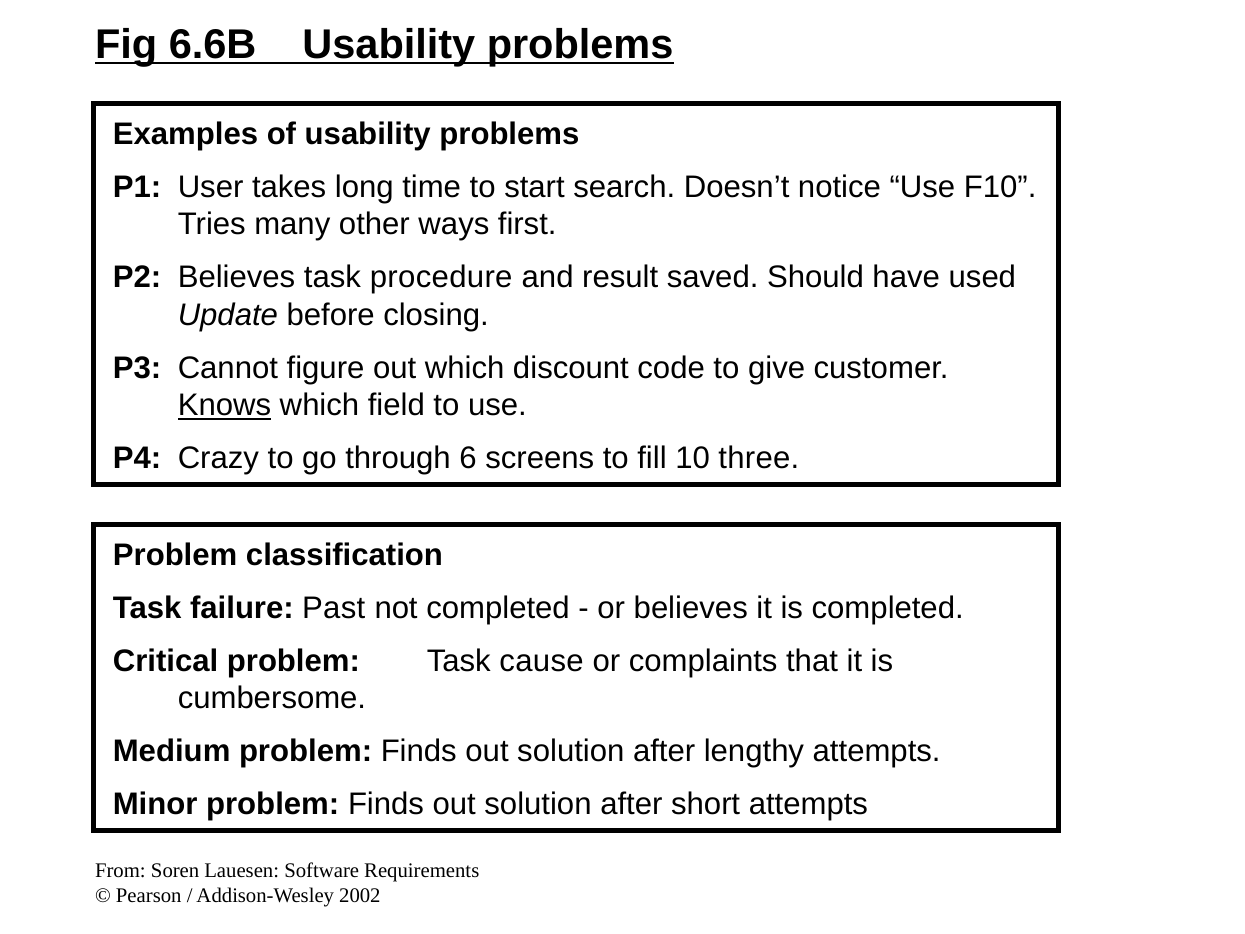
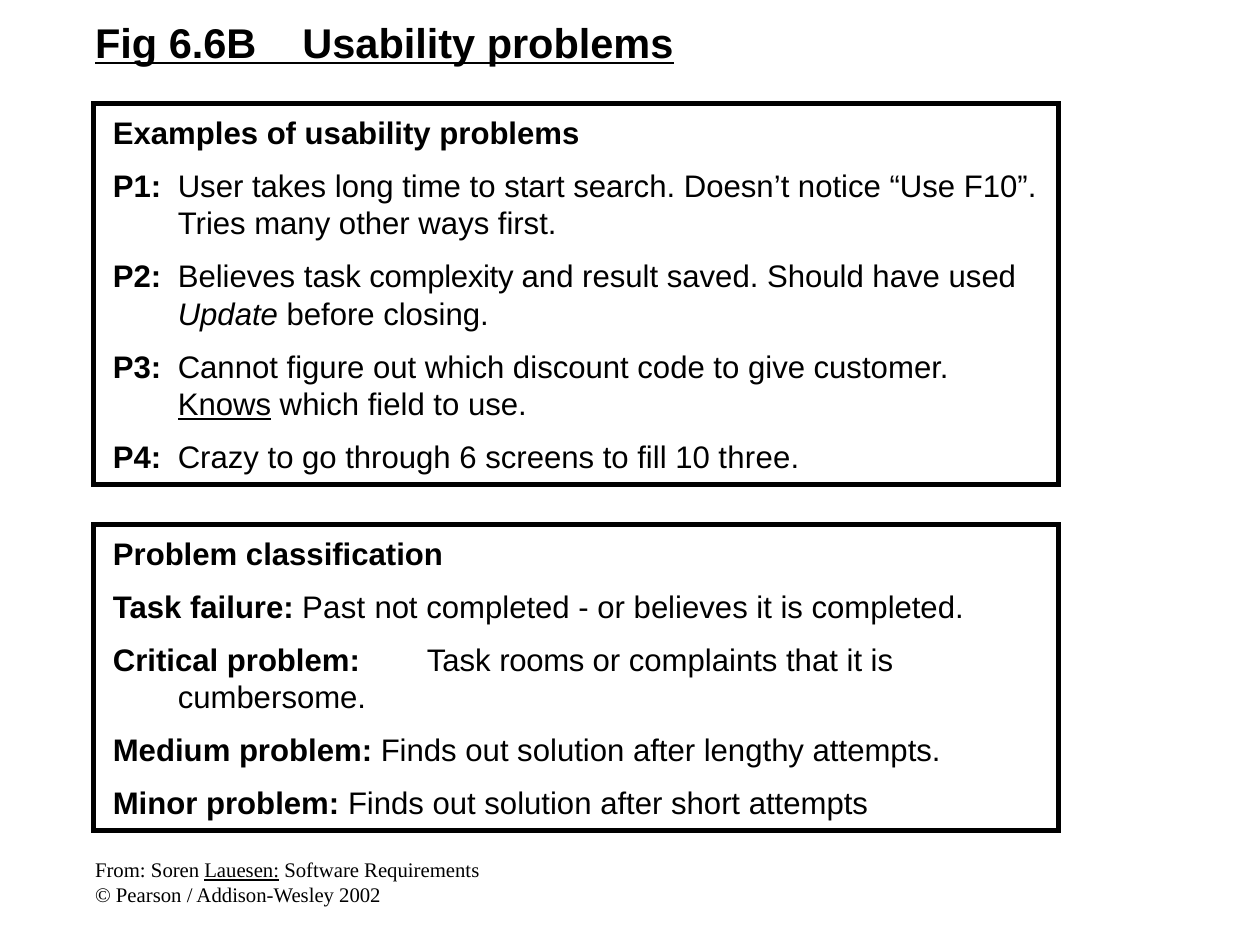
procedure: procedure -> complexity (441, 278)
cause: cause -> rooms (542, 661)
Lauesen underline: none -> present (242, 871)
